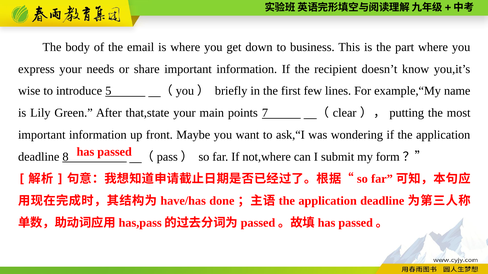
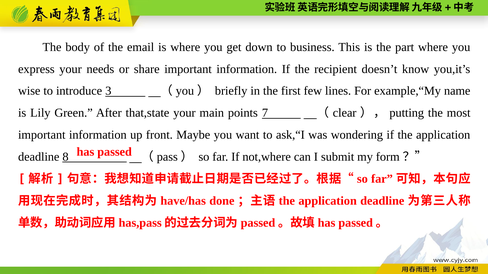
5: 5 -> 3 (108, 91)
